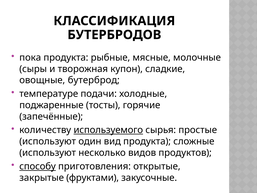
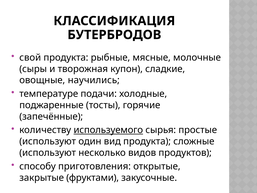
пока: пока -> свой (30, 57)
бутерброд: бутерброд -> научились (94, 80)
способу underline: present -> none (38, 166)
